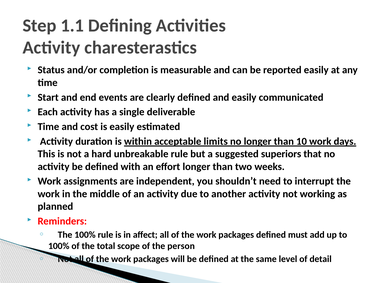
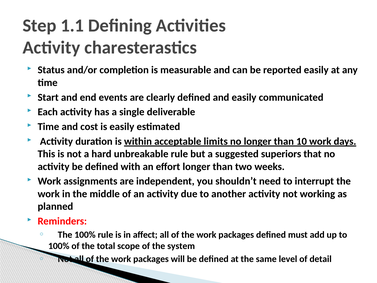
person: person -> system (181, 246)
